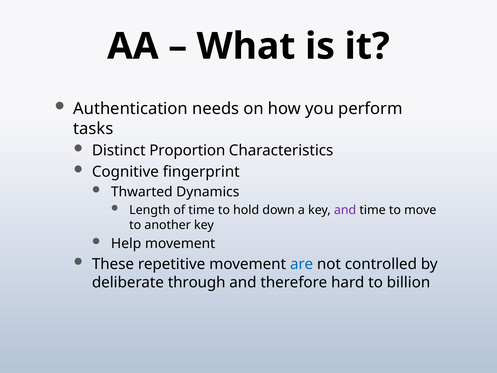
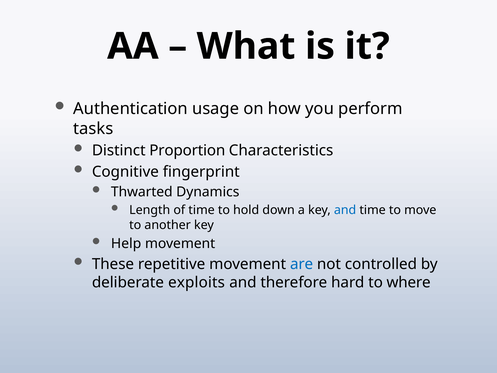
needs: needs -> usage (216, 109)
and colour: purple -> blue (345, 210)
through: through -> exploits (197, 282)
billion: billion -> where (409, 282)
